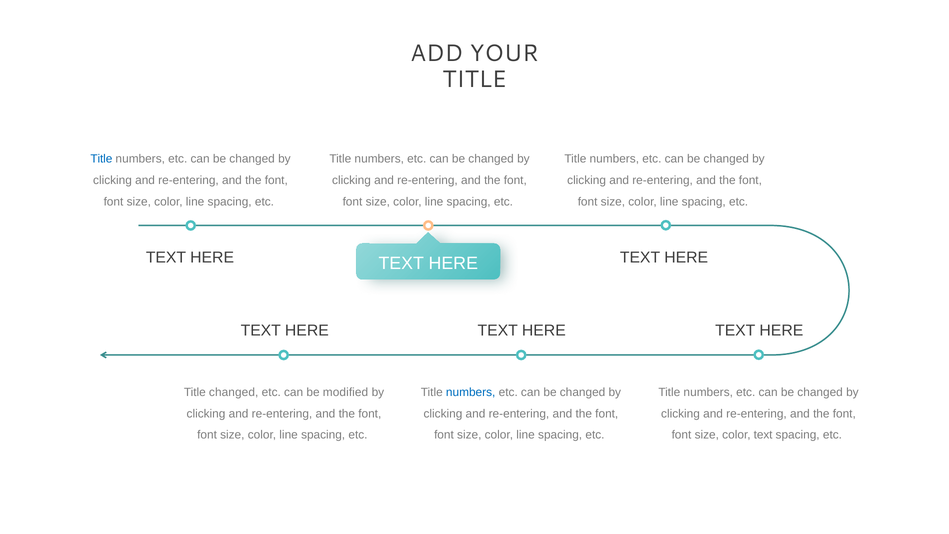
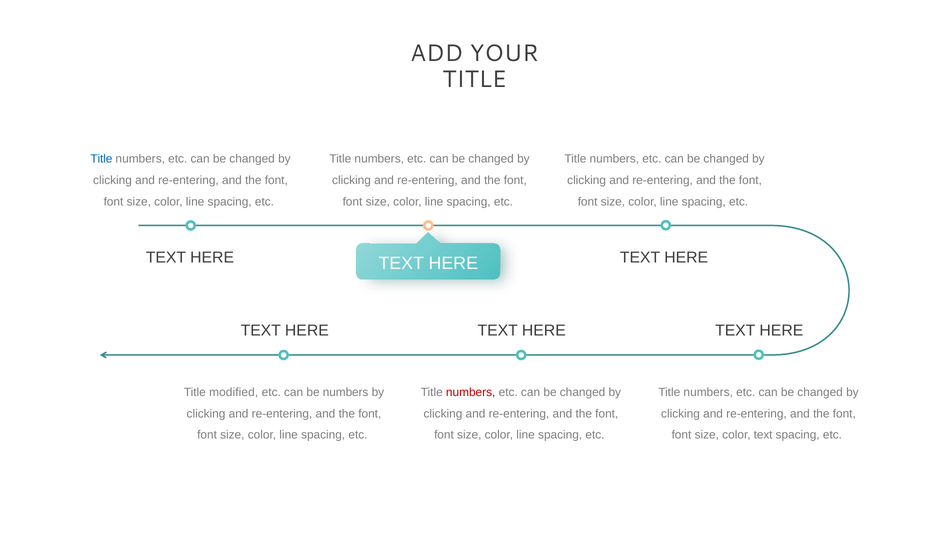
Title changed: changed -> modified (234, 392)
be modified: modified -> numbers (346, 392)
numbers colour: blue -> red (471, 392)
